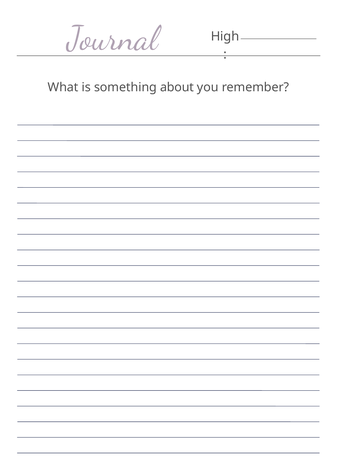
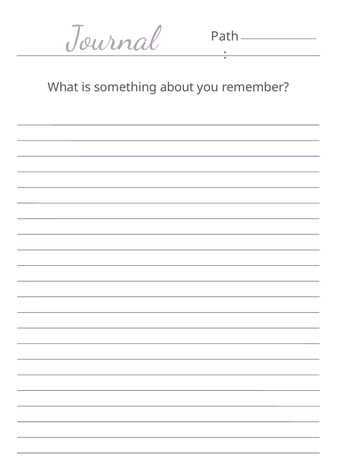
High: High -> Path (225, 36)
